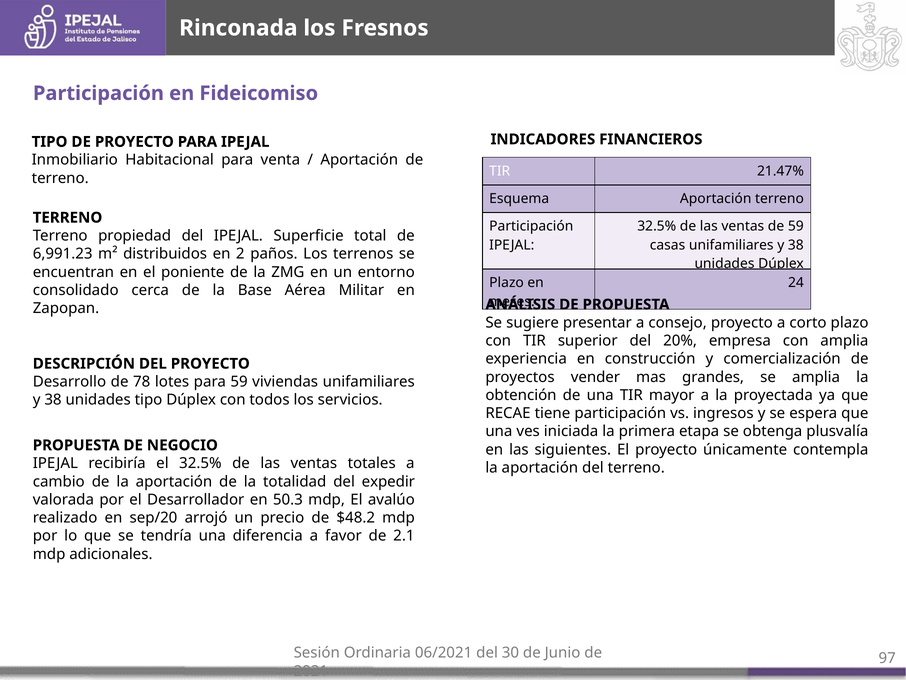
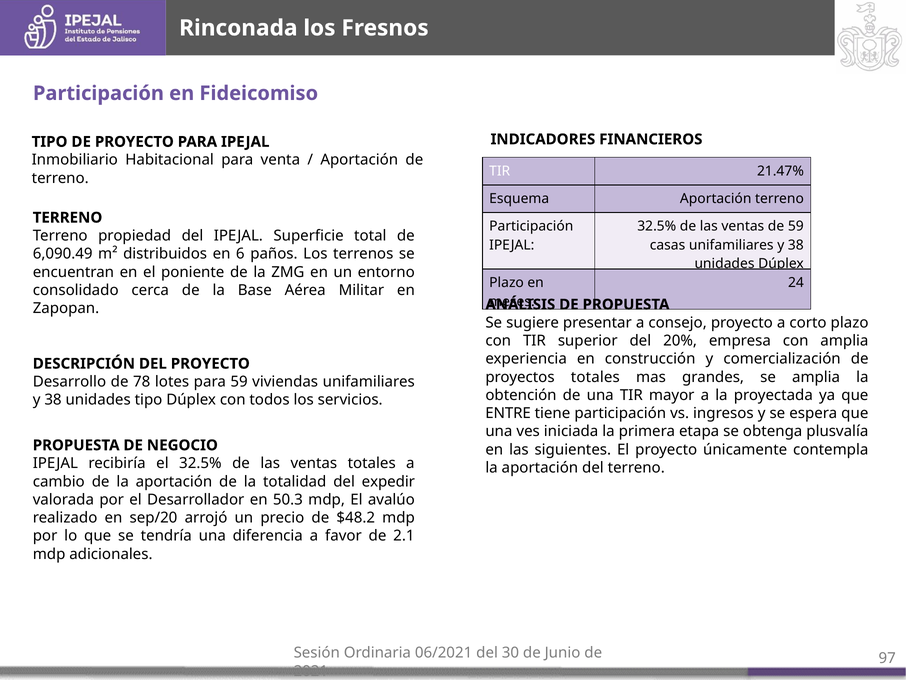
6,991.23: 6,991.23 -> 6,090.49 (63, 254)
2: 2 -> 6 (240, 254)
proyectos vender: vender -> totales (595, 377)
RECAE: RECAE -> ENTRE (508, 413)
